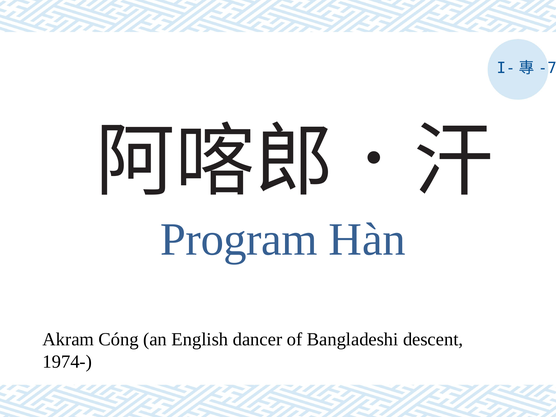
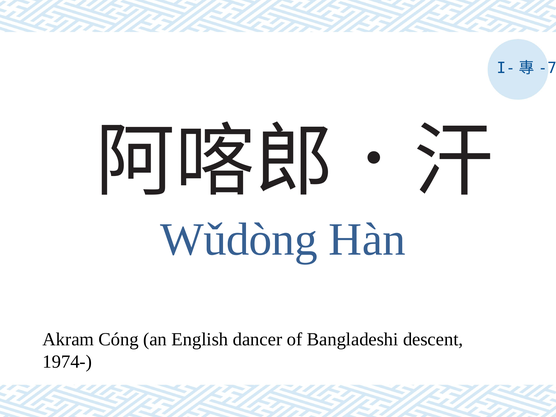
Program: Program -> Wǔdòng (239, 240)
